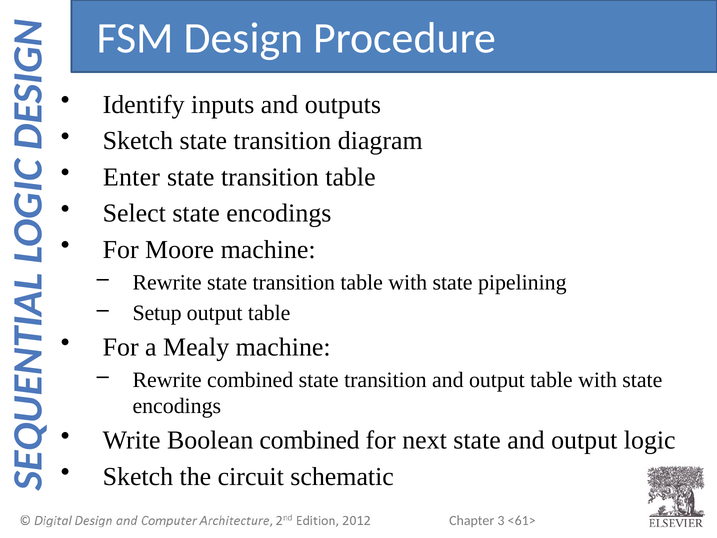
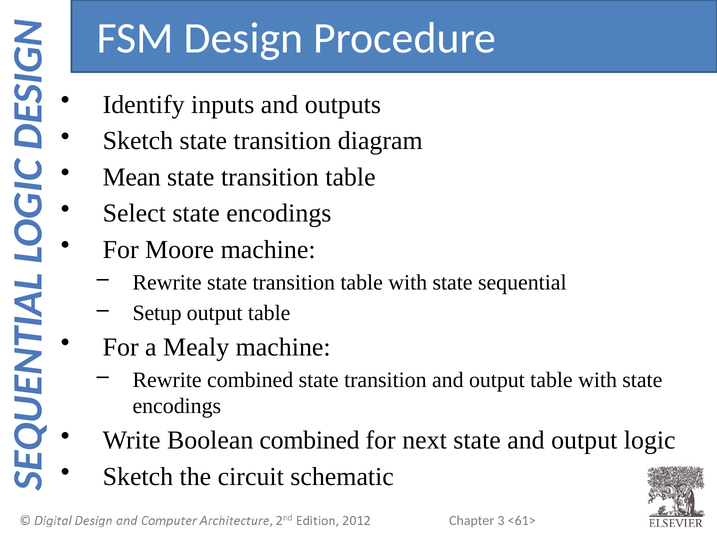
Enter: Enter -> Mean (132, 177)
pipelining: pipelining -> sequential (522, 282)
